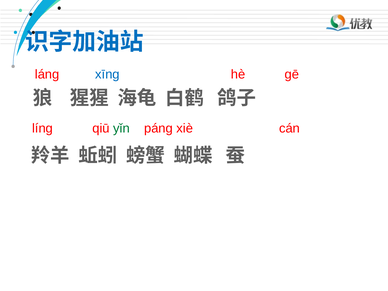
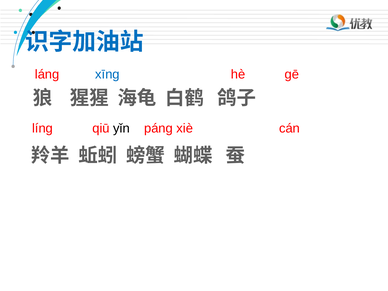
yǐn colour: green -> black (121, 128)
